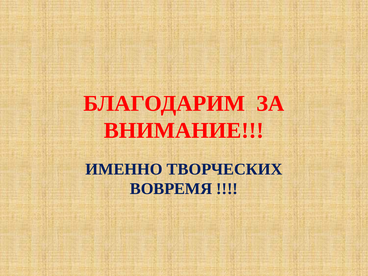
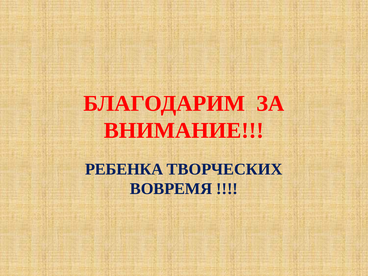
ИМЕННО: ИМЕННО -> РЕБЕНКА (124, 169)
